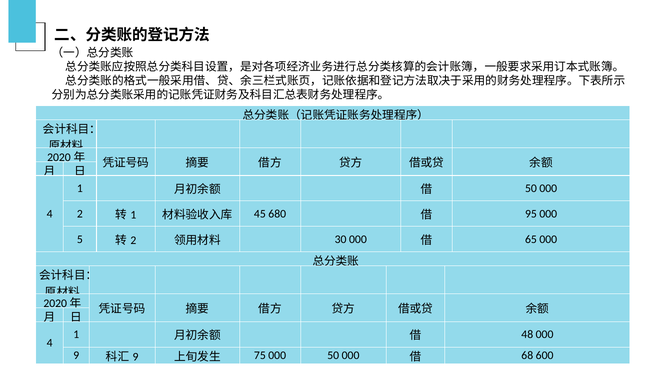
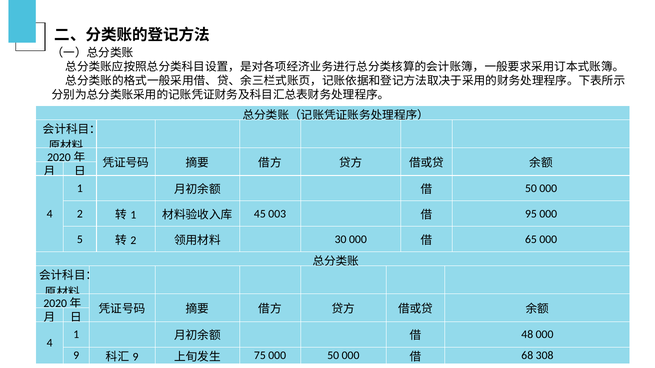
680: 680 -> 003 (277, 214)
600: 600 -> 308 (545, 356)
